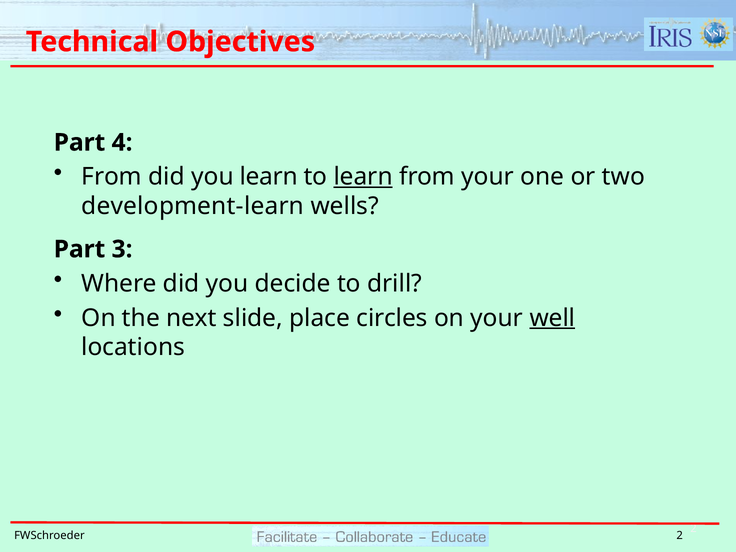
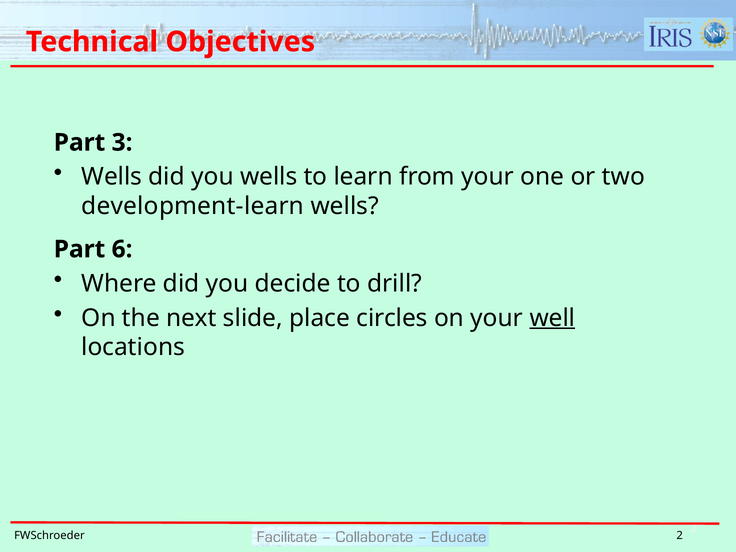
4: 4 -> 3 (122, 143)
From: From -> Wells (112, 177)
you learn: learn -> wells (269, 177)
learn underline: present -> none (363, 177)
3: 3 -> 6 (122, 249)
